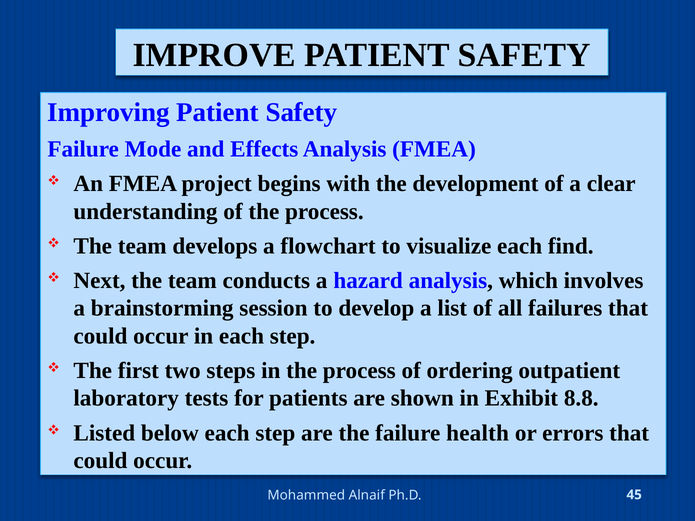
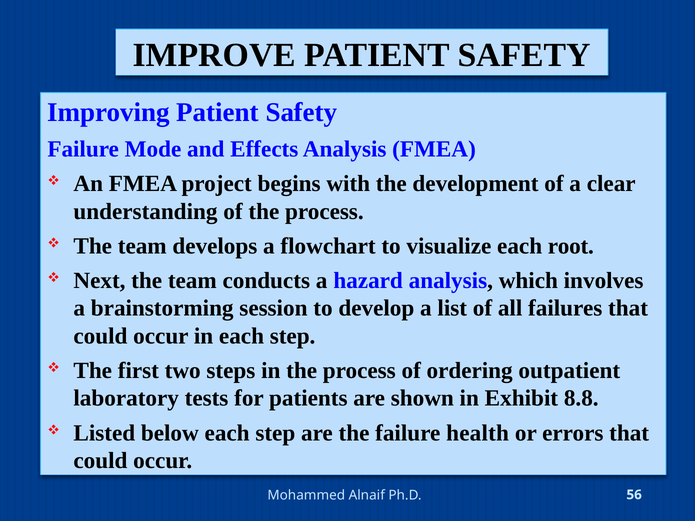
find: find -> root (571, 246)
45: 45 -> 56 (634, 495)
